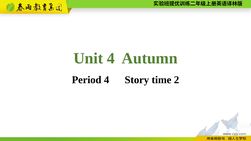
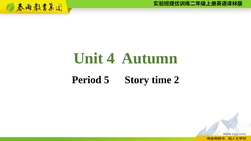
Period 4: 4 -> 5 (107, 80)
